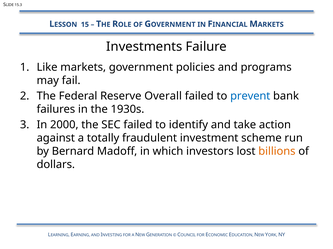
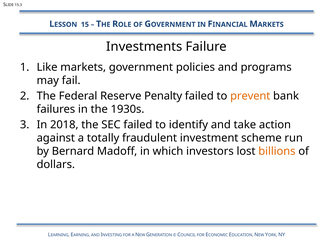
Overall: Overall -> Penalty (163, 96)
prevent colour: blue -> orange (250, 96)
2000: 2000 -> 2018 (64, 125)
